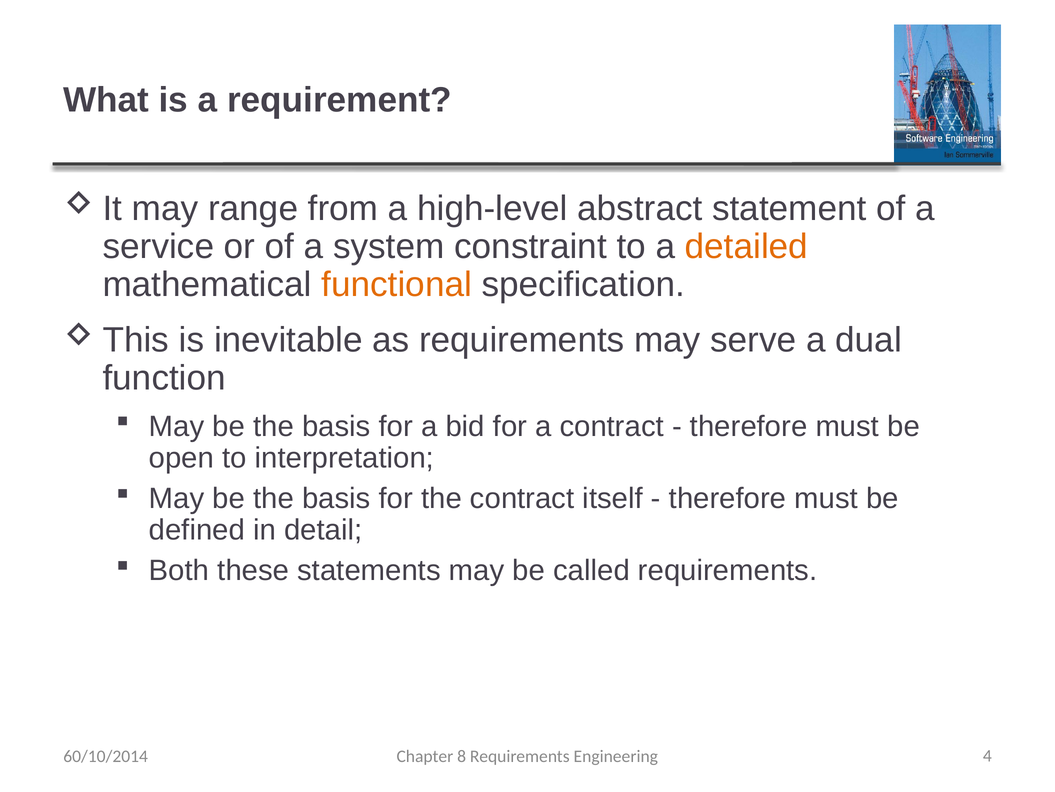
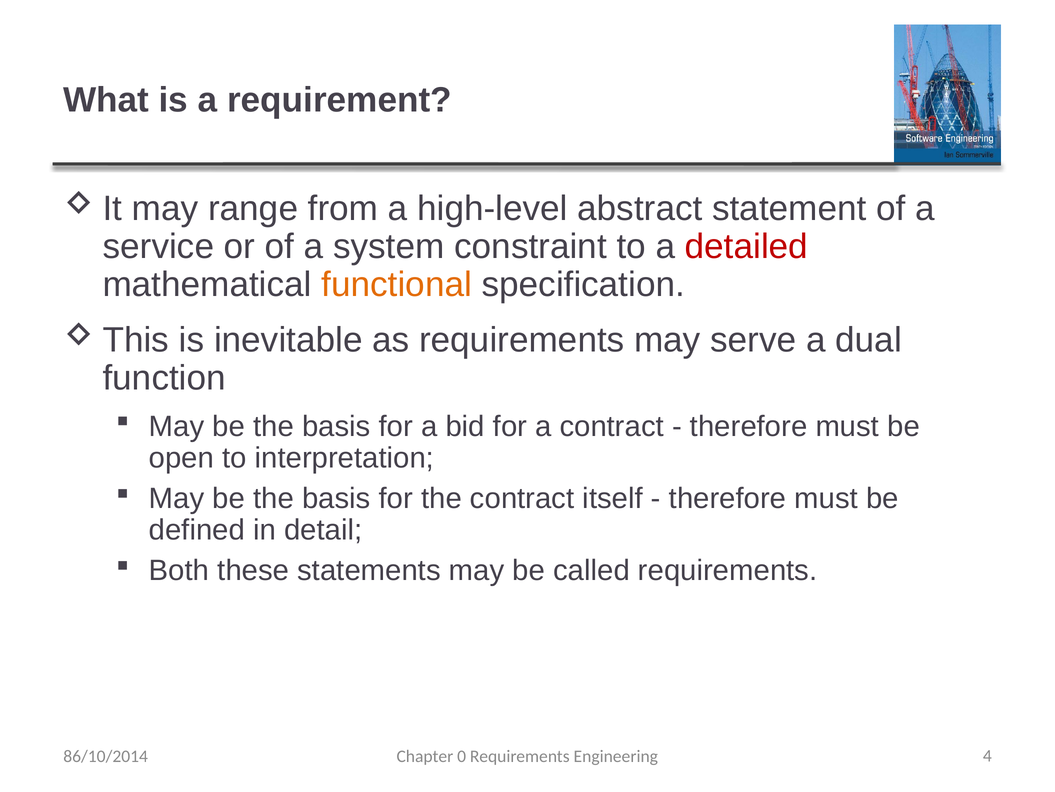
detailed colour: orange -> red (746, 246)
60/10/2014: 60/10/2014 -> 86/10/2014 (106, 756)
8: 8 -> 0 (462, 756)
